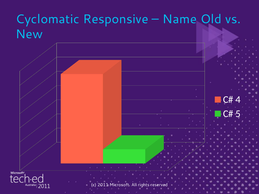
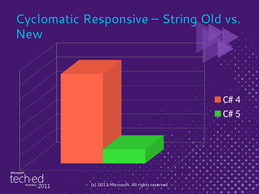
Name: Name -> String (180, 19)
